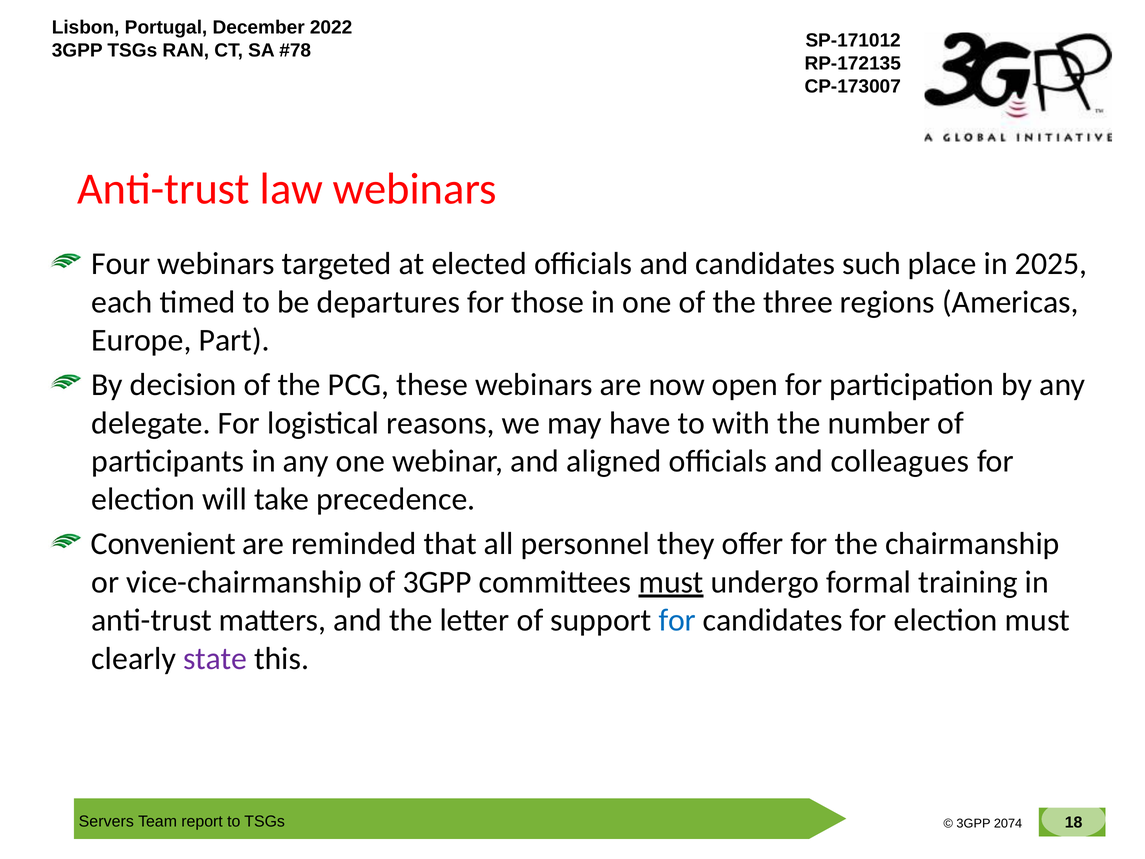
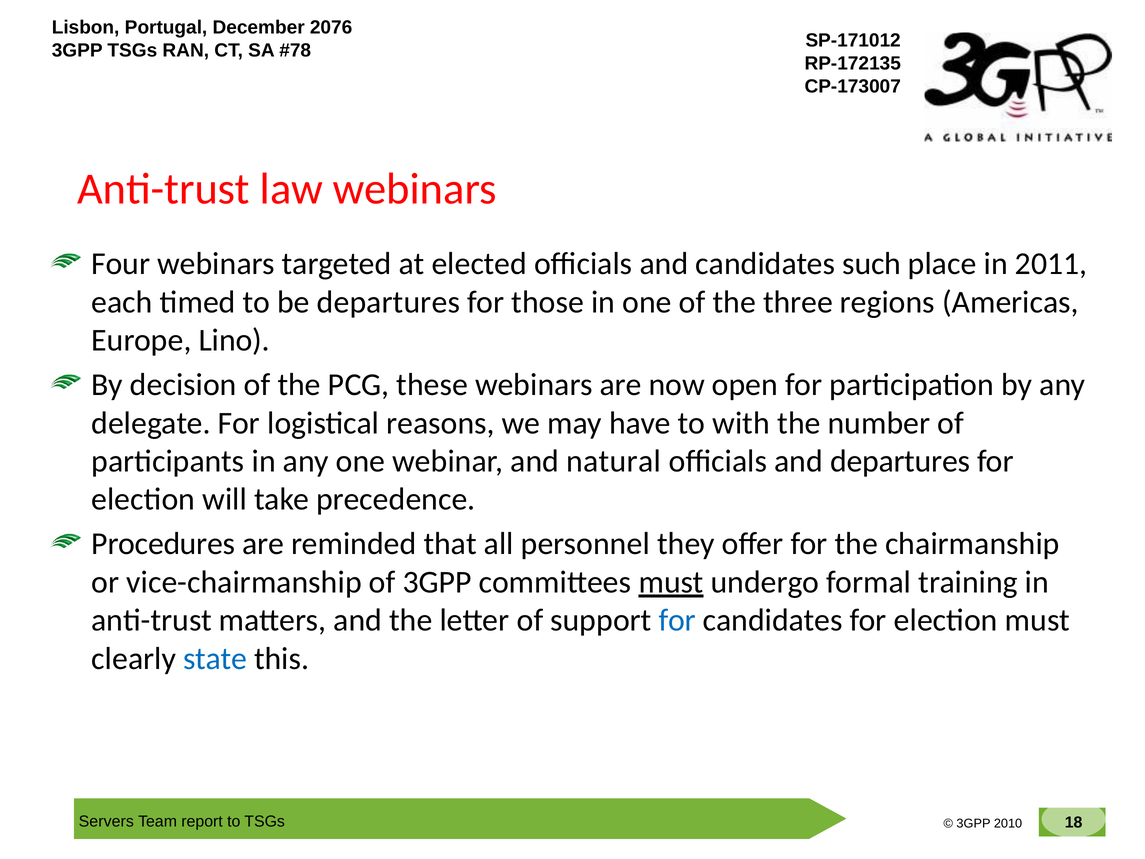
2022: 2022 -> 2076 (331, 28)
2025: 2025 -> 2011 (1051, 264)
Part: Part -> Lino (234, 340)
aligned: aligned -> natural (614, 461)
and colleagues: colleagues -> departures (900, 461)
Convenient: Convenient -> Procedures (163, 544)
state colour: purple -> blue (215, 658)
2074: 2074 -> 2010 (1008, 823)
